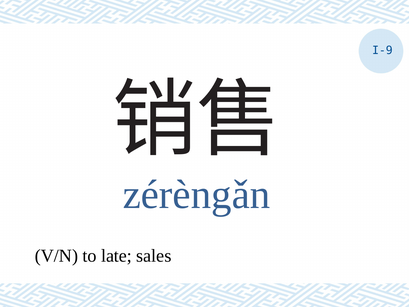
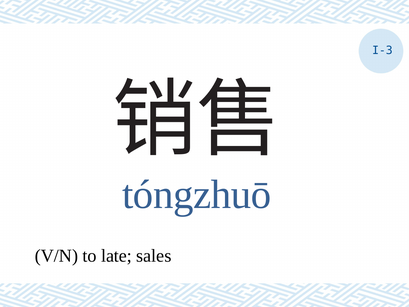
I-9: I-9 -> I-3 (382, 51)
zérèngǎn: zérèngǎn -> tóngzhuō (197, 194)
